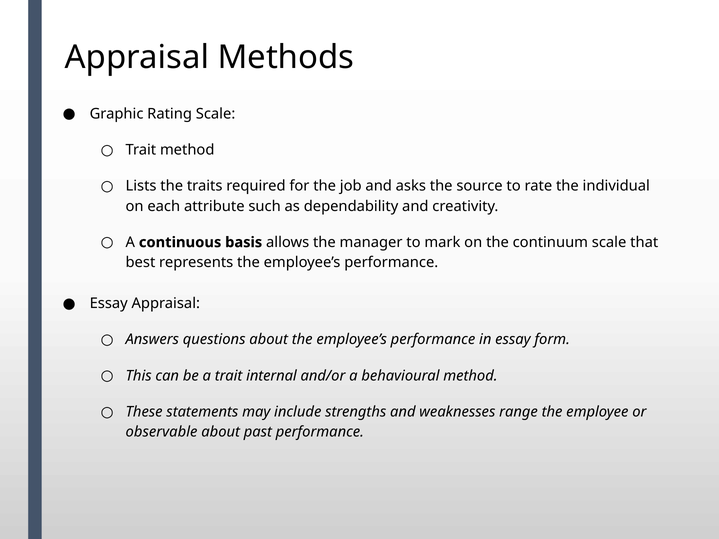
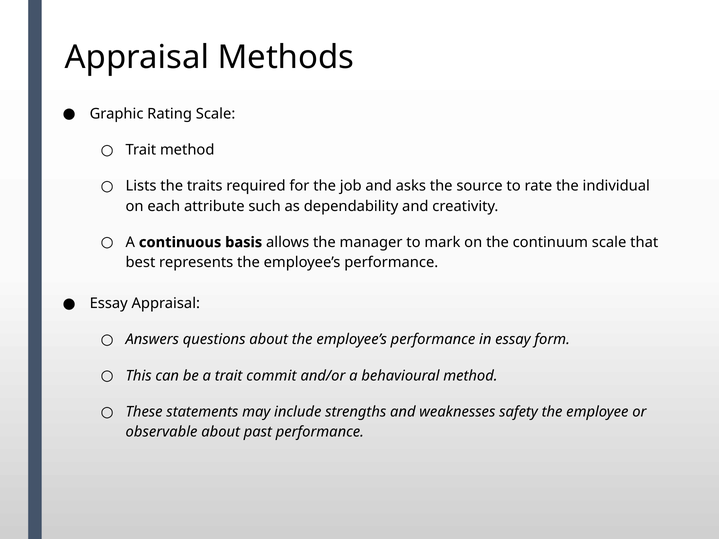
internal: internal -> commit (271, 376)
range: range -> safety (518, 412)
